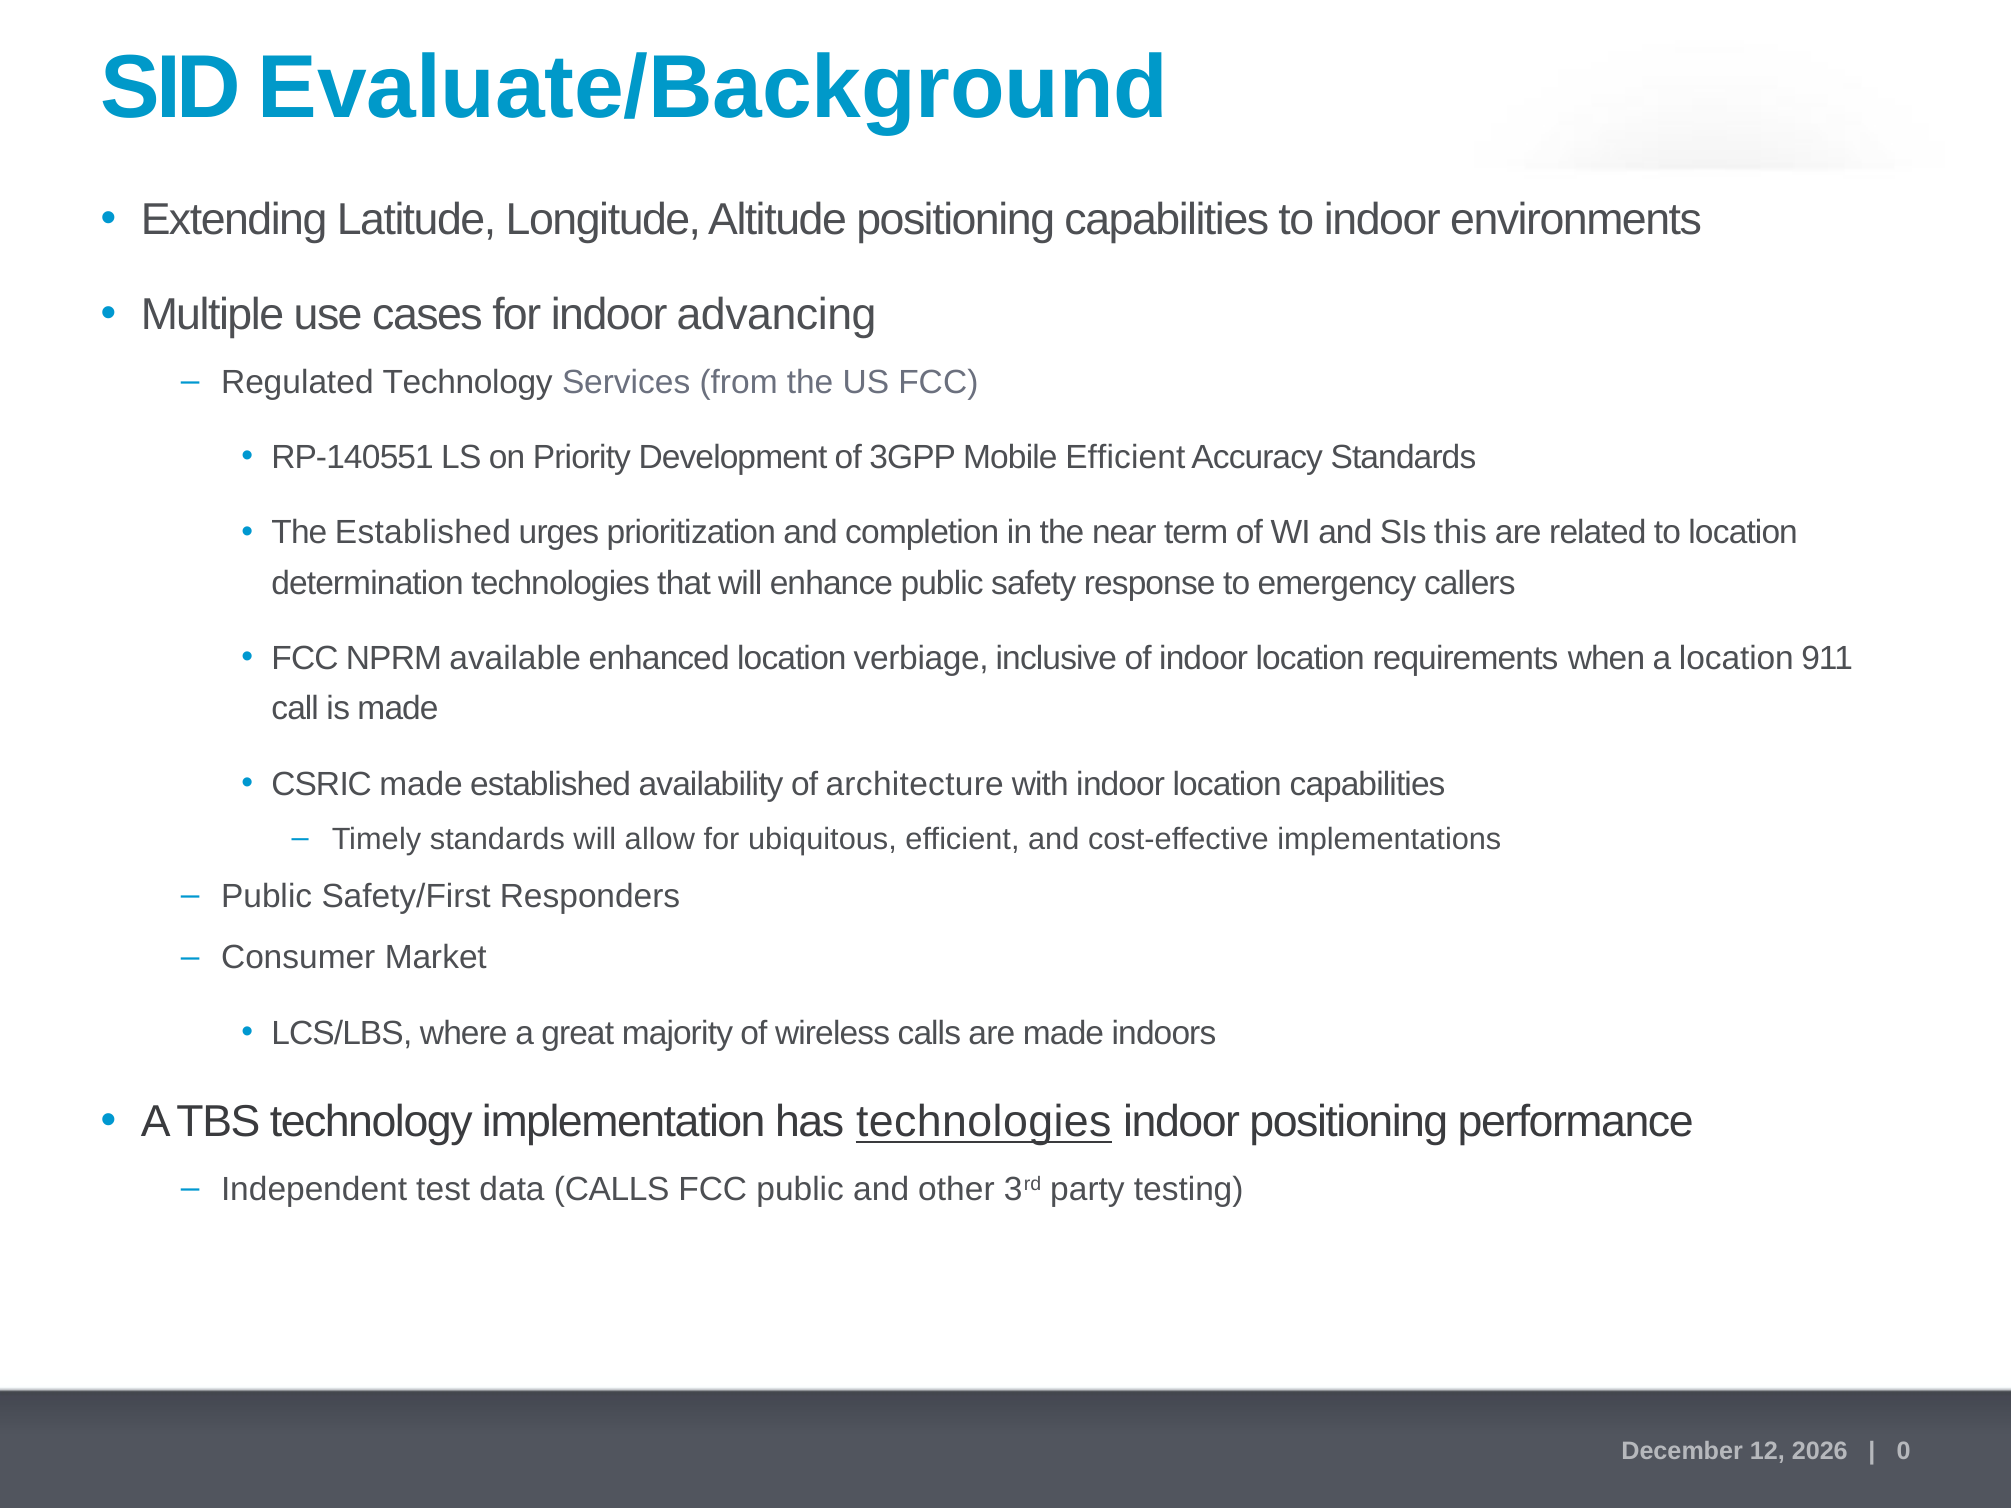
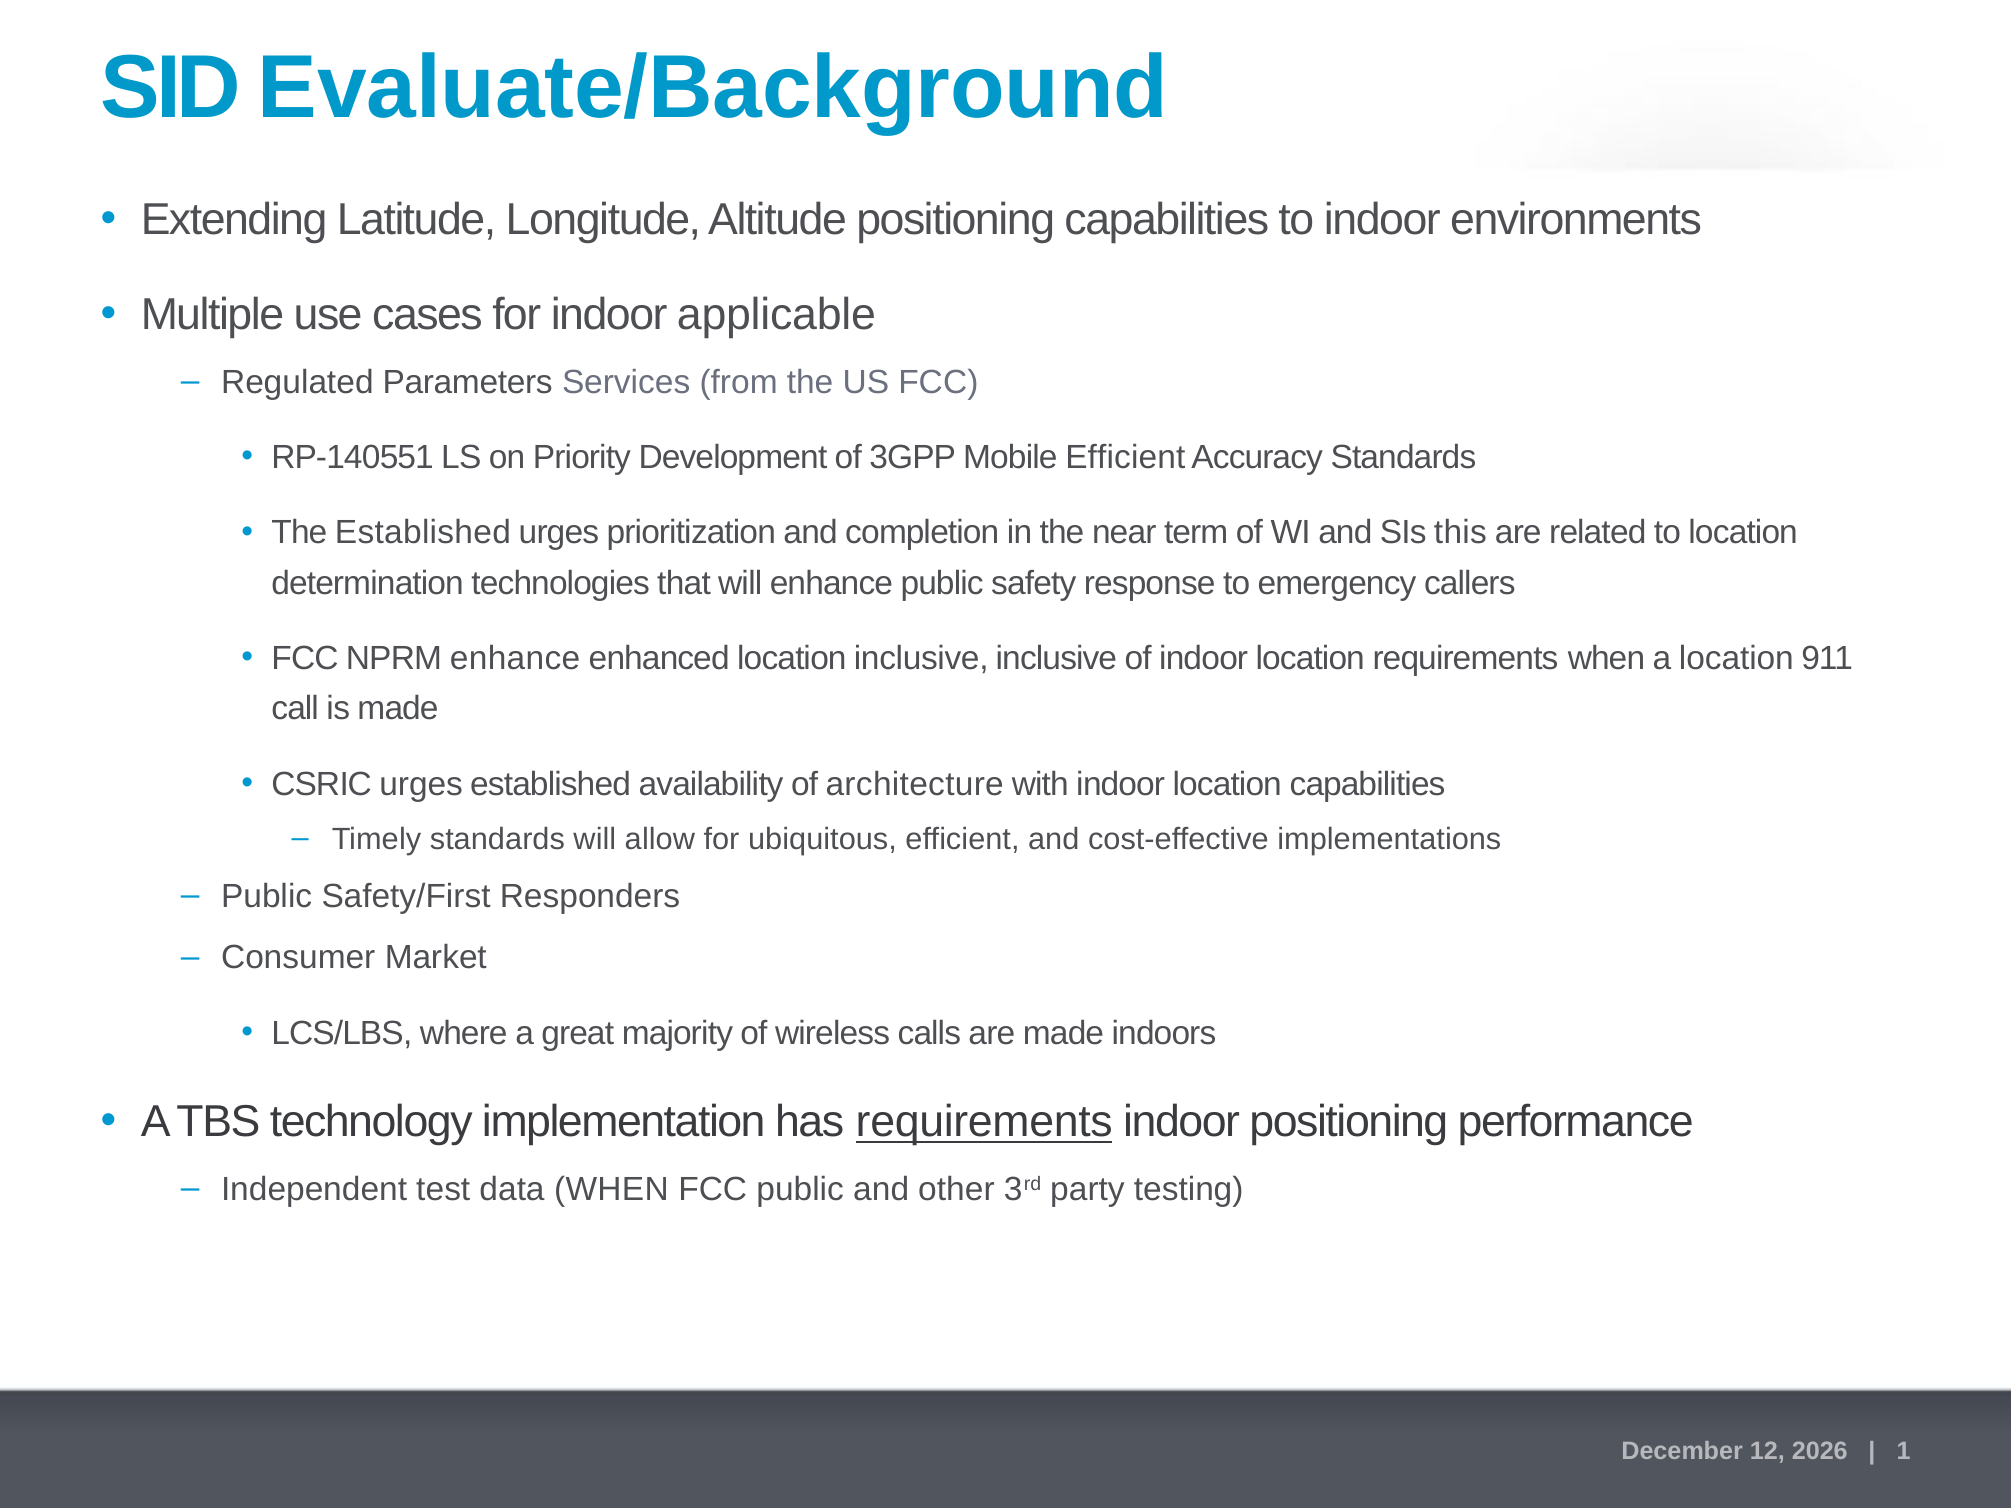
advancing: advancing -> applicable (776, 315)
Regulated Technology: Technology -> Parameters (468, 382)
NPRM available: available -> enhance (515, 659)
location verbiage: verbiage -> inclusive (921, 659)
CSRIC made: made -> urges (421, 784)
has technologies: technologies -> requirements (984, 1122)
data CALLS: CALLS -> WHEN (611, 1190)
0: 0 -> 1 (1904, 1451)
